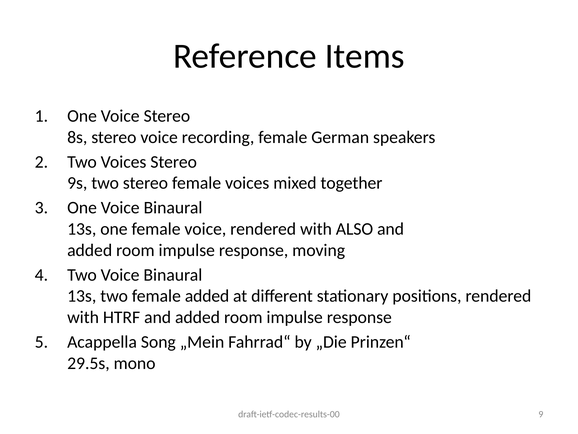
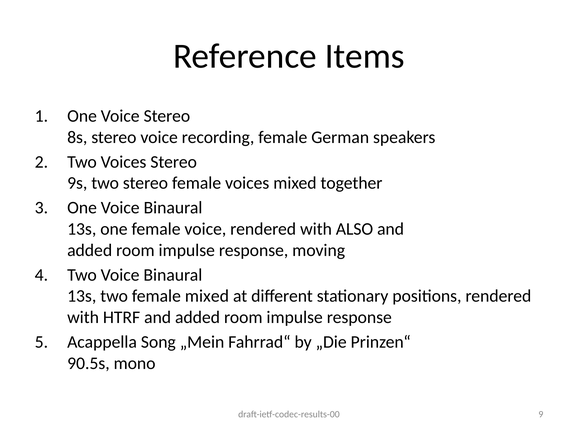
female added: added -> mixed (207, 296)
29.5s: 29.5s -> 90.5s (88, 363)
